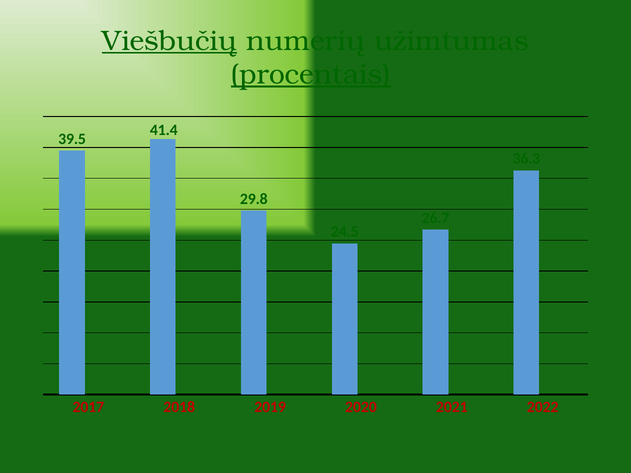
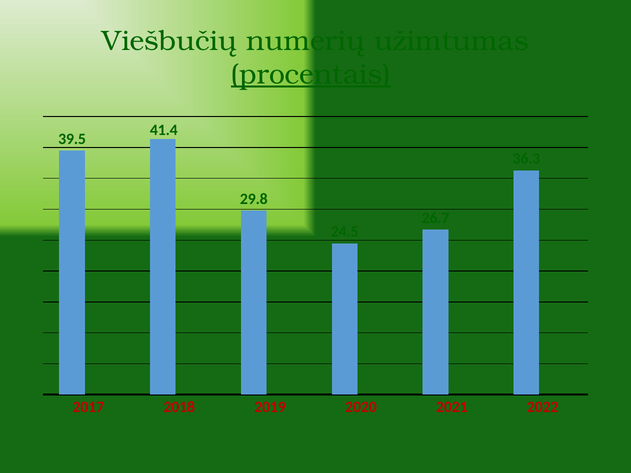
Viešbučių underline: present -> none (170, 41)
